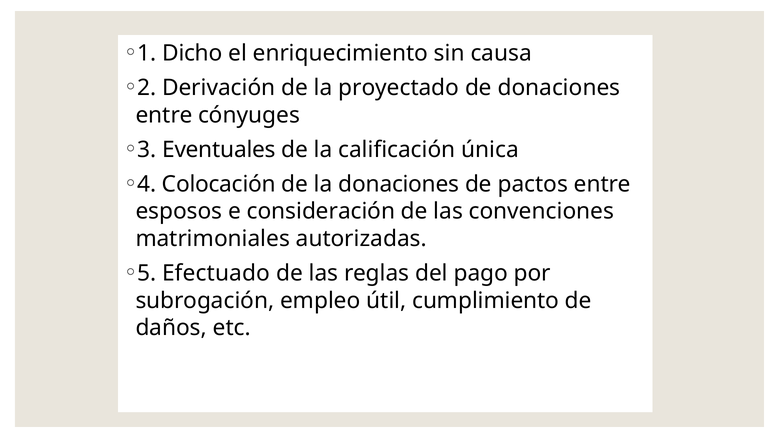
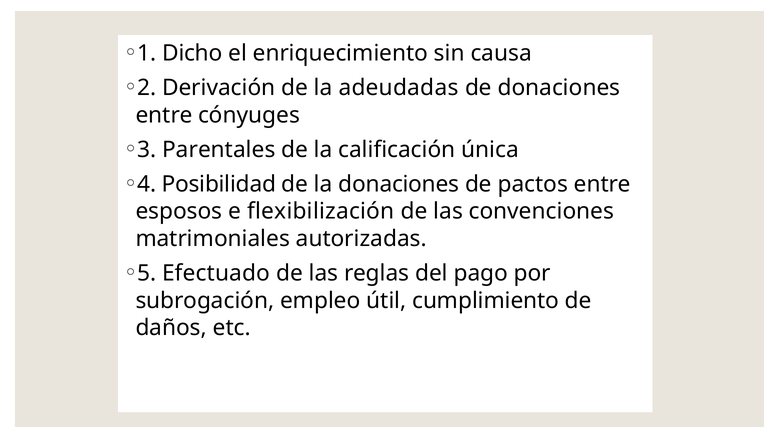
proyectado: proyectado -> adeudadas (399, 88)
Eventuales: Eventuales -> Parentales (219, 150)
Colocación: Colocación -> Posibilidad (219, 184)
consideración: consideración -> flexibilización (321, 212)
